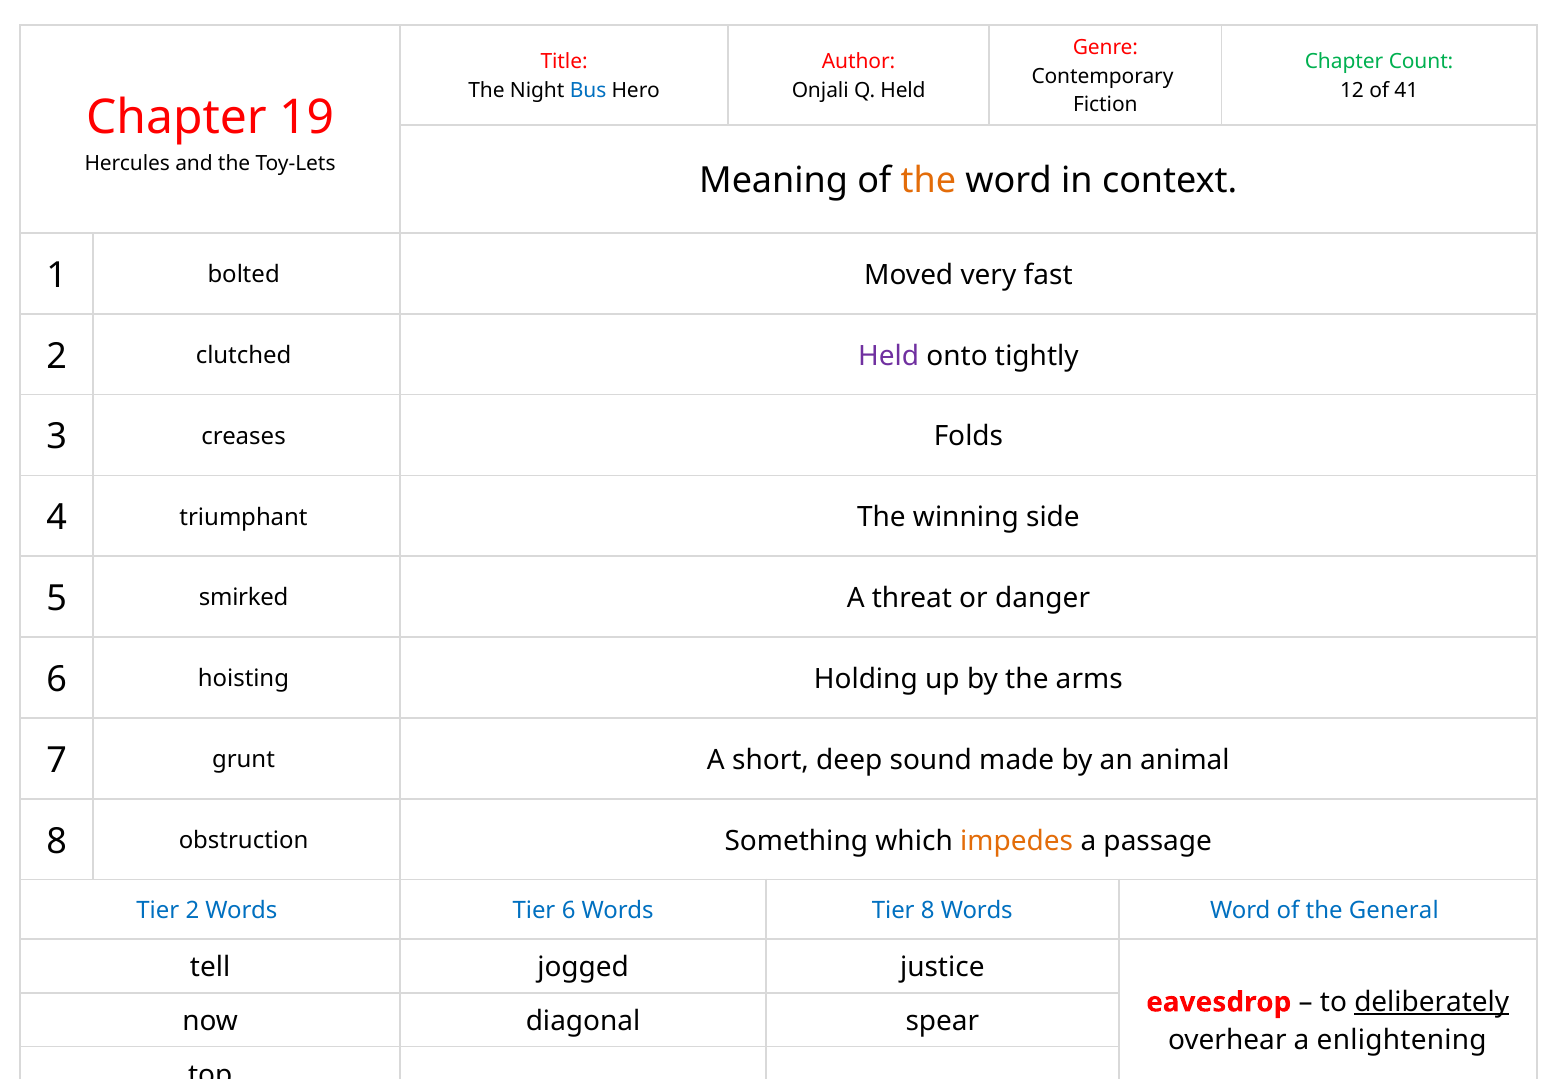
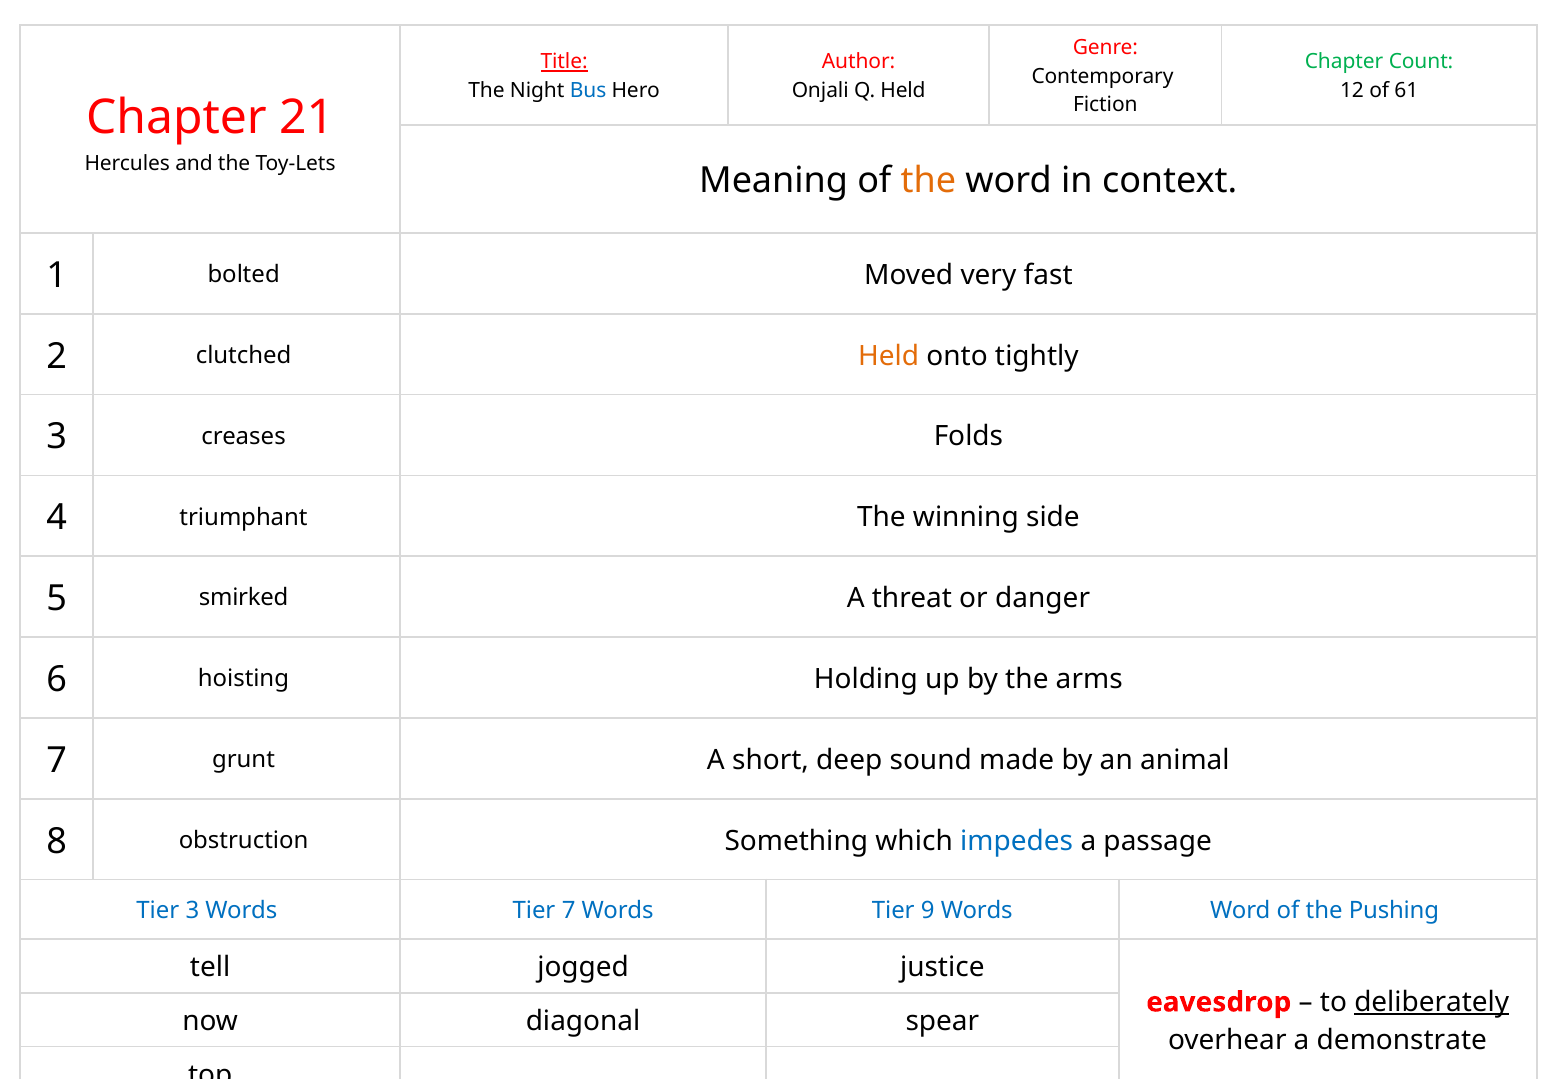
Title underline: none -> present (564, 62)
41: 41 -> 61 (1406, 90)
19: 19 -> 21 (307, 118)
Held colour: purple -> orange (889, 356)
impedes colour: orange -> blue (1017, 841)
Tier 2: 2 -> 3 (192, 911)
Tier 6: 6 -> 7 (569, 911)
Tier 8: 8 -> 9 (928, 911)
General: General -> Pushing (1394, 911)
enlightening: enlightening -> demonstrate (1402, 1041)
